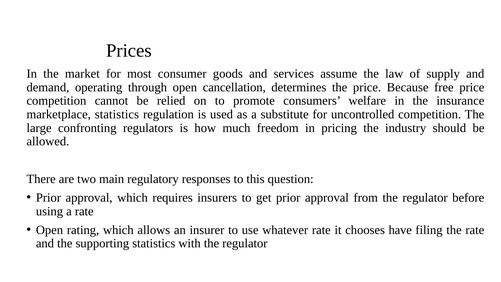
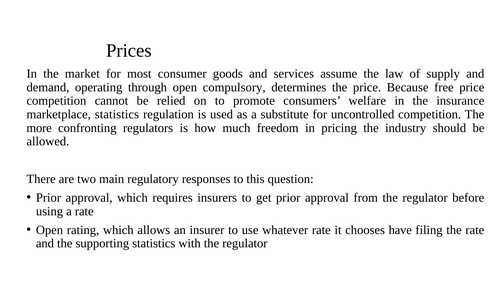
cancellation: cancellation -> compulsory (234, 87)
large: large -> more (39, 128)
